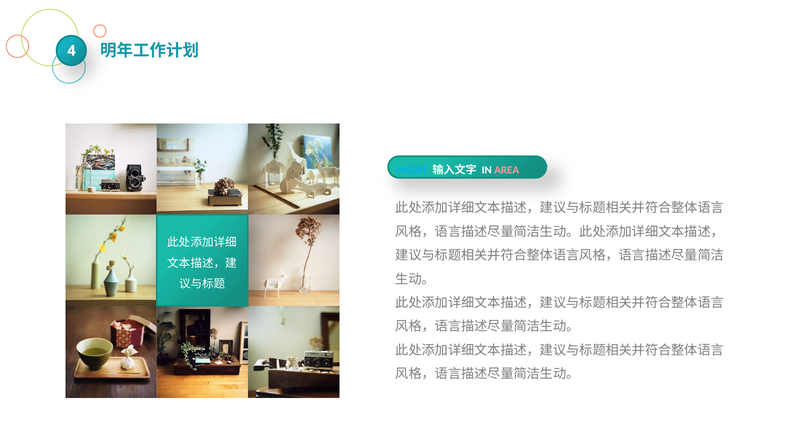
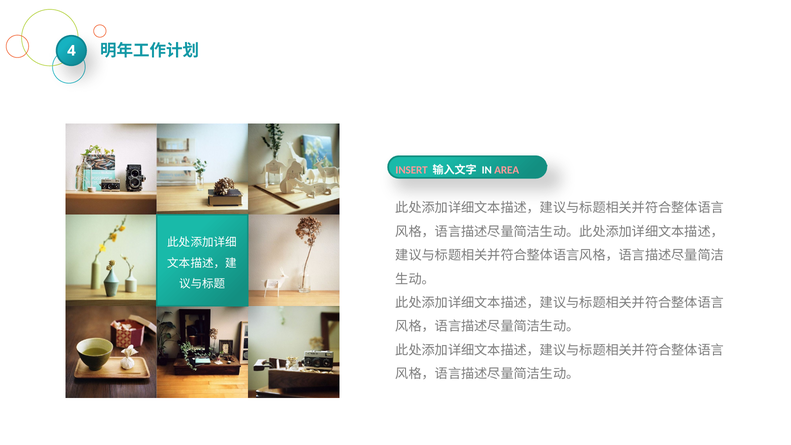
INSERT colour: light blue -> pink (412, 170)
